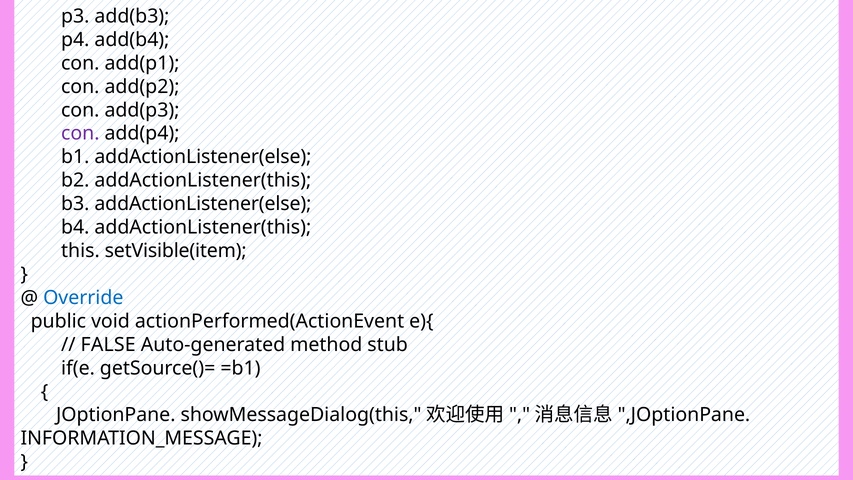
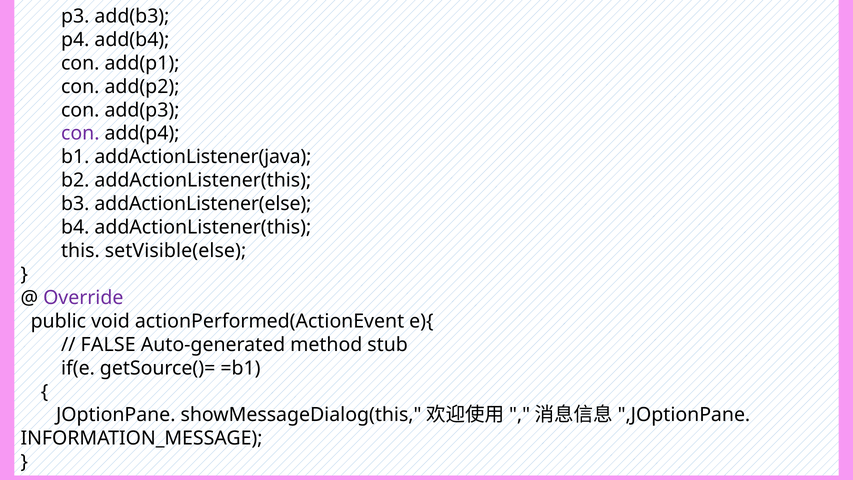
b1 addActionListener(else: addActionListener(else -> addActionListener(java (203, 157)
setVisible(item: setVisible(item -> setVisible(else (176, 251)
Override colour: blue -> purple (83, 298)
